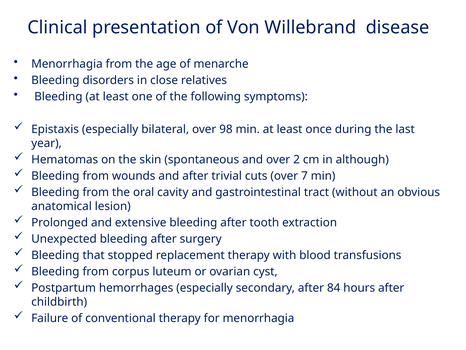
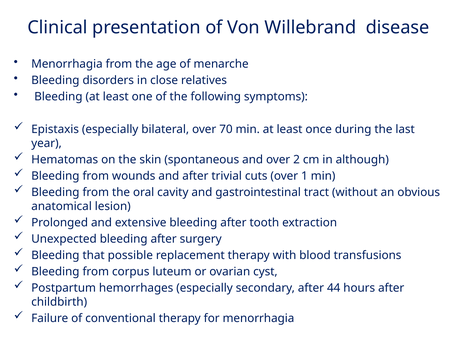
98: 98 -> 70 (226, 129)
7: 7 -> 1 (304, 176)
stopped: stopped -> possible (130, 255)
84: 84 -> 44 (334, 287)
